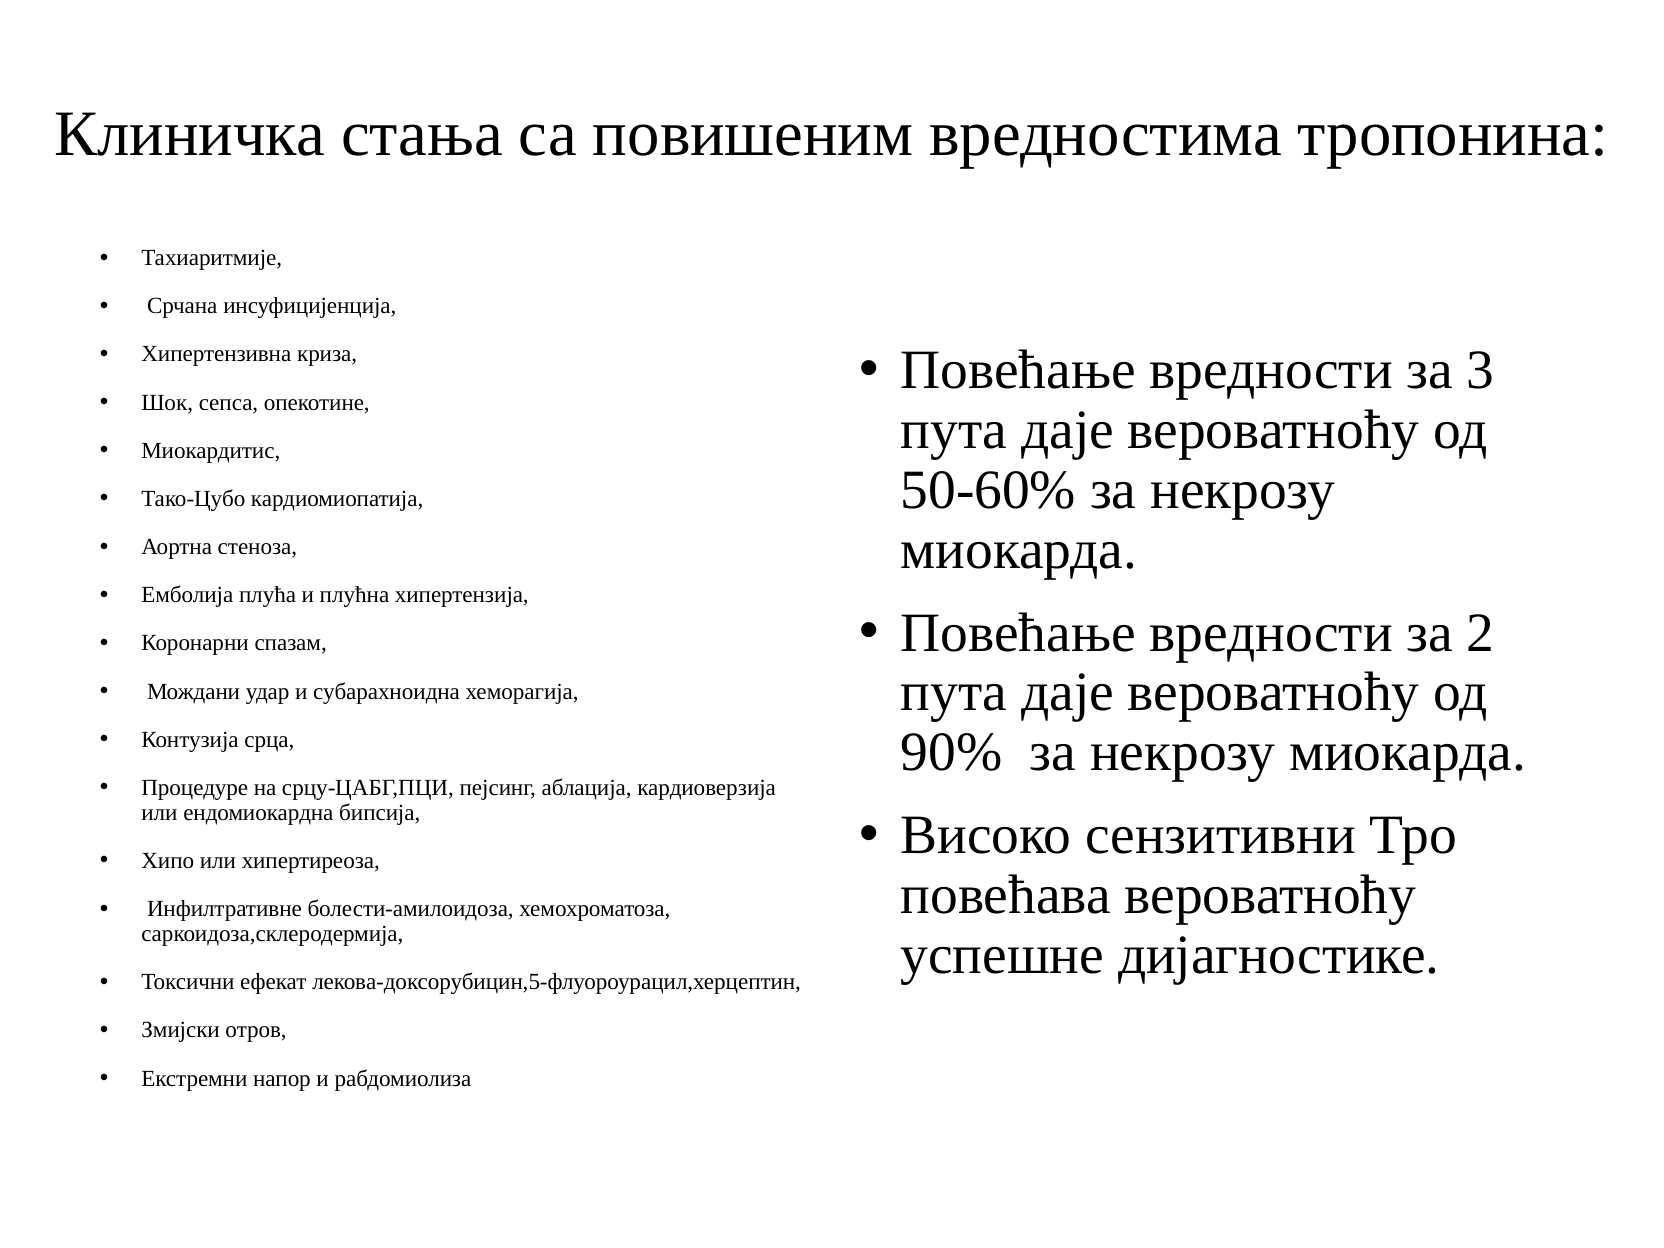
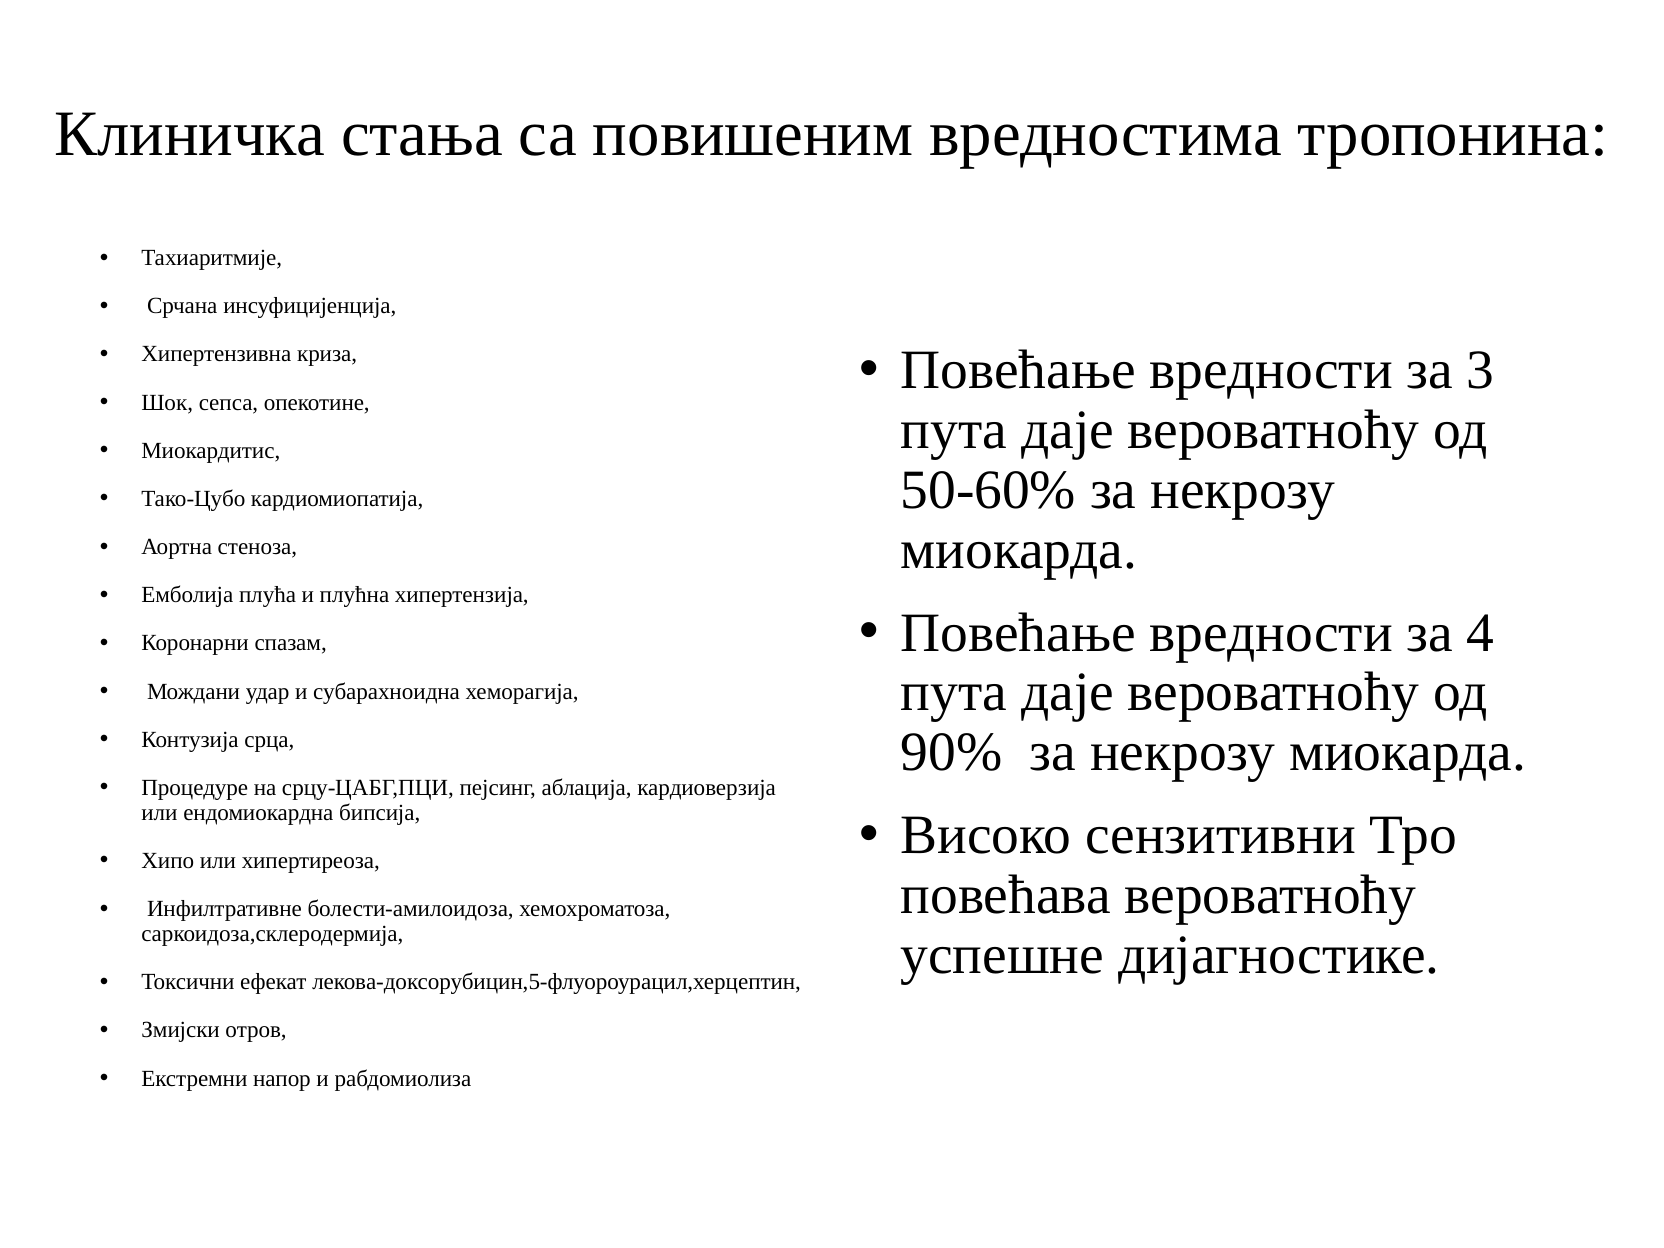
2: 2 -> 4 (1481, 633)
